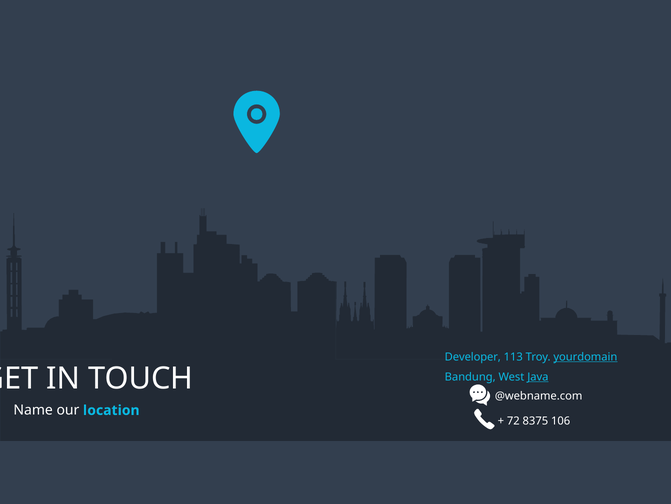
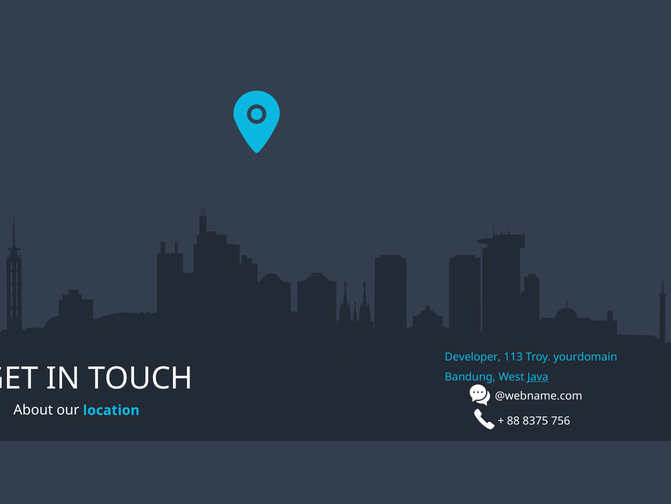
yourdomain underline: present -> none (585, 356)
Name: Name -> About (33, 410)
72: 72 -> 88 (513, 420)
106: 106 -> 756 (561, 420)
